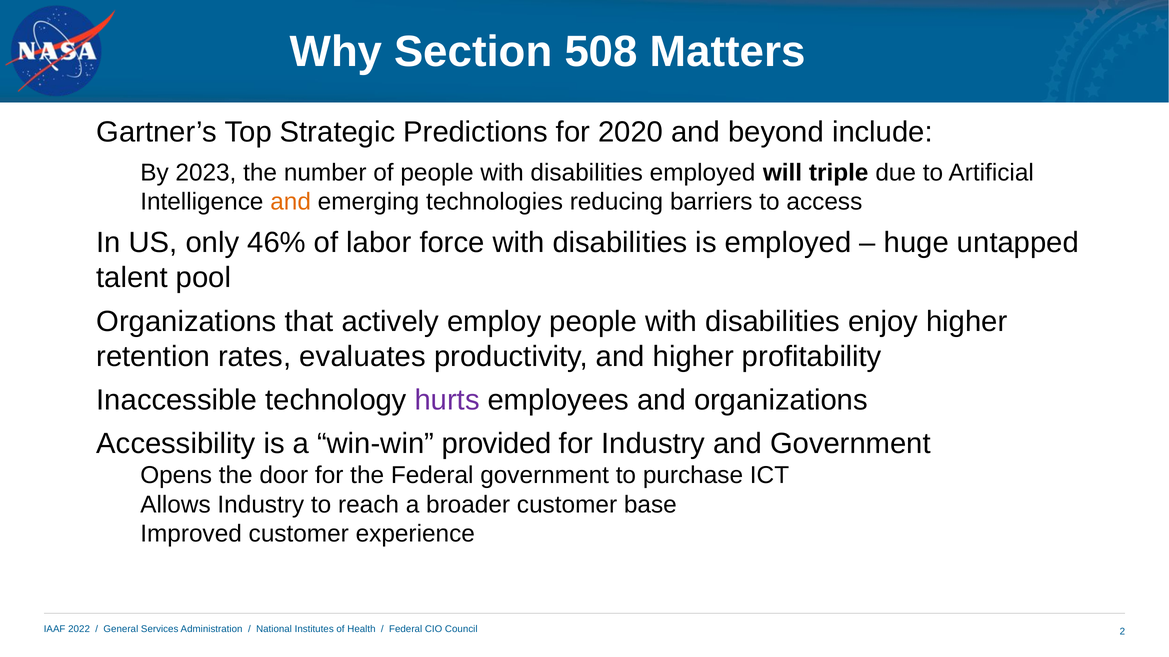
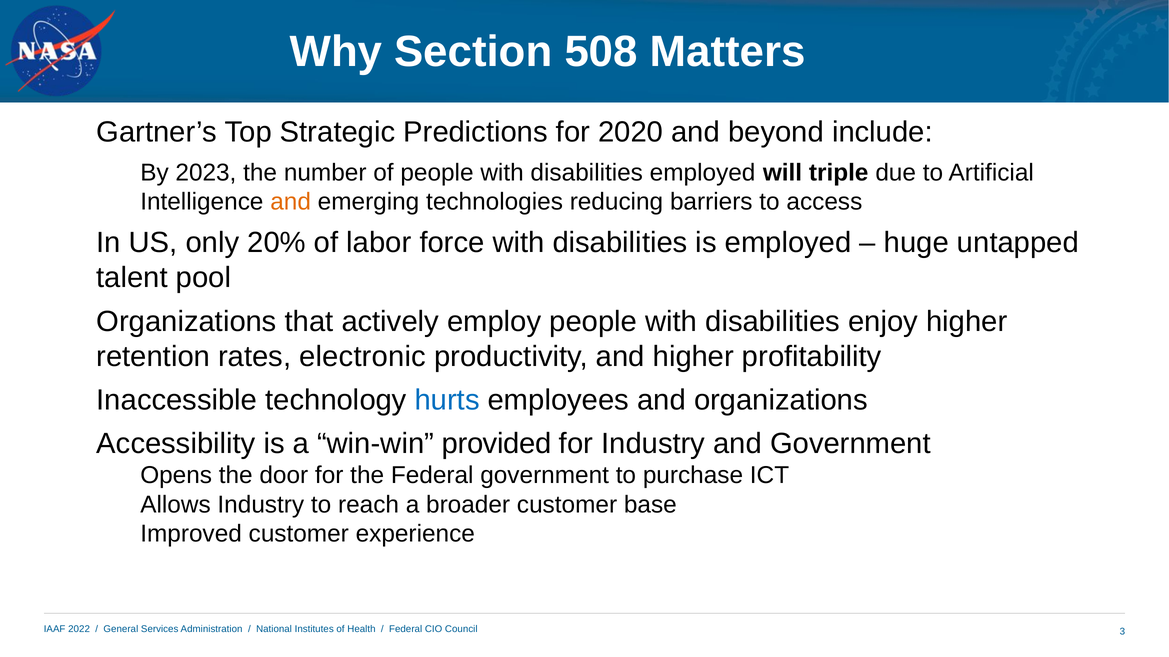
46%: 46% -> 20% (277, 243)
evaluates: evaluates -> electronic (363, 357)
hurts colour: purple -> blue (447, 400)
2: 2 -> 3 (1122, 632)
